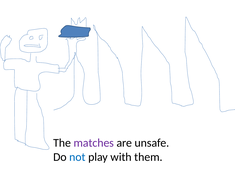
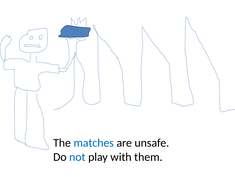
matches colour: purple -> blue (94, 142)
